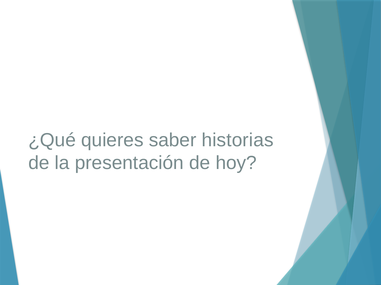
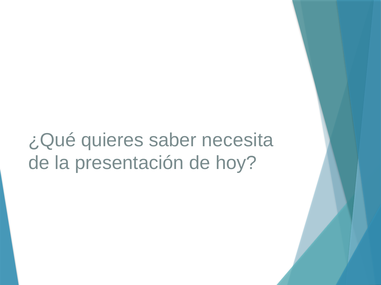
historias: historias -> necesita (238, 140)
